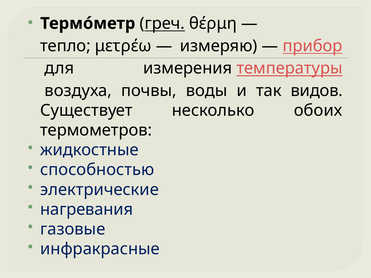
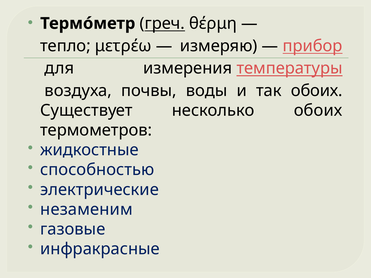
так видов: видов -> обоих (317, 91)
нагревания: нагревания -> незаменим (86, 210)
